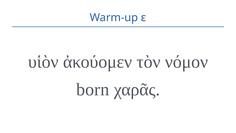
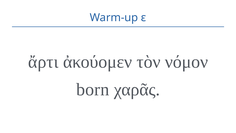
υἱὸν: υἱὸν -> ἄρτι (43, 62)
